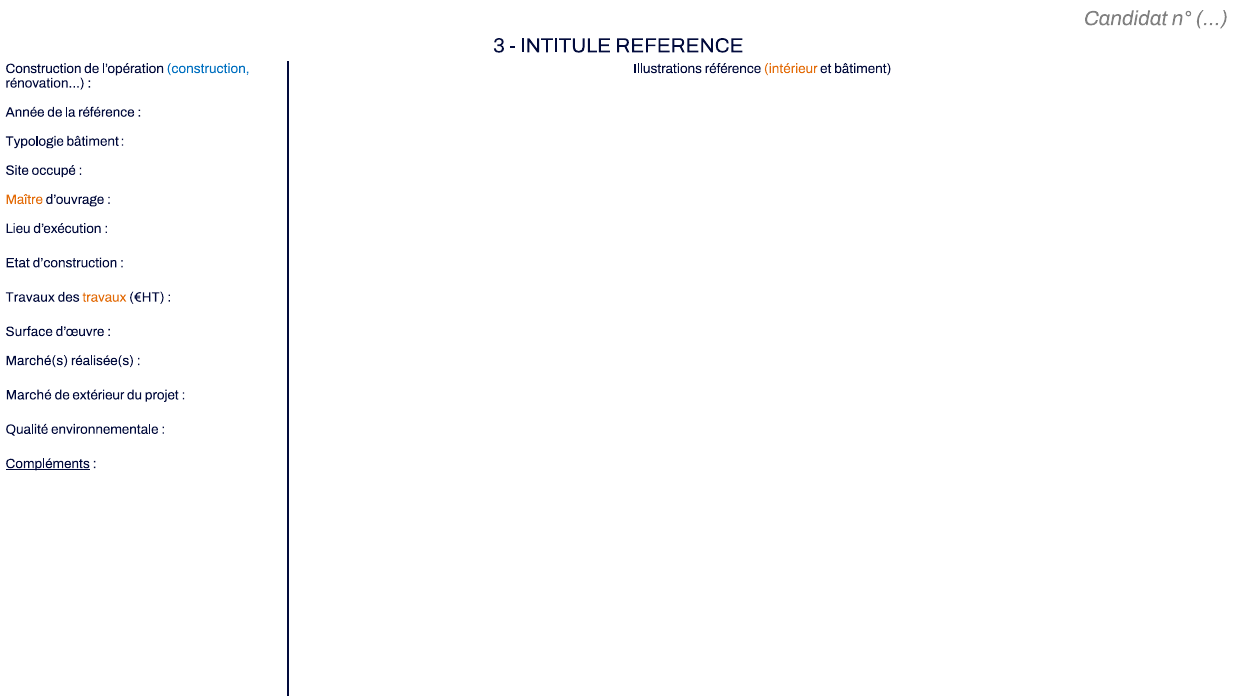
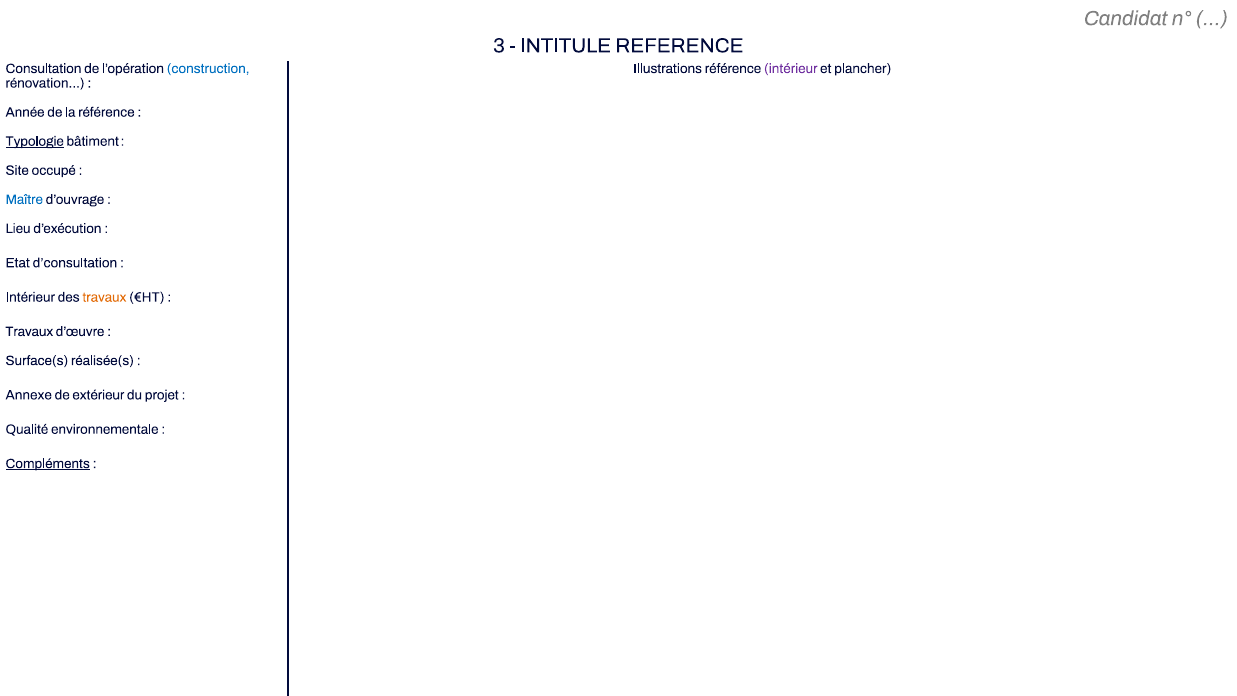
Construction: Construction -> Consultation (43, 69)
intérieur colour: orange -> purple (791, 69)
et bâtiment: bâtiment -> plancher (863, 69)
Typologie underline: none -> present (35, 141)
Maître colour: orange -> blue (24, 199)
d’construction: d’construction -> d’consultation (75, 263)
Travaux: Travaux -> Intérieur (30, 297)
Surface: Surface -> Travaux (29, 331)
Marché(s: Marché(s -> Surface(s (37, 361)
Marché: Marché -> Annexe (29, 395)
